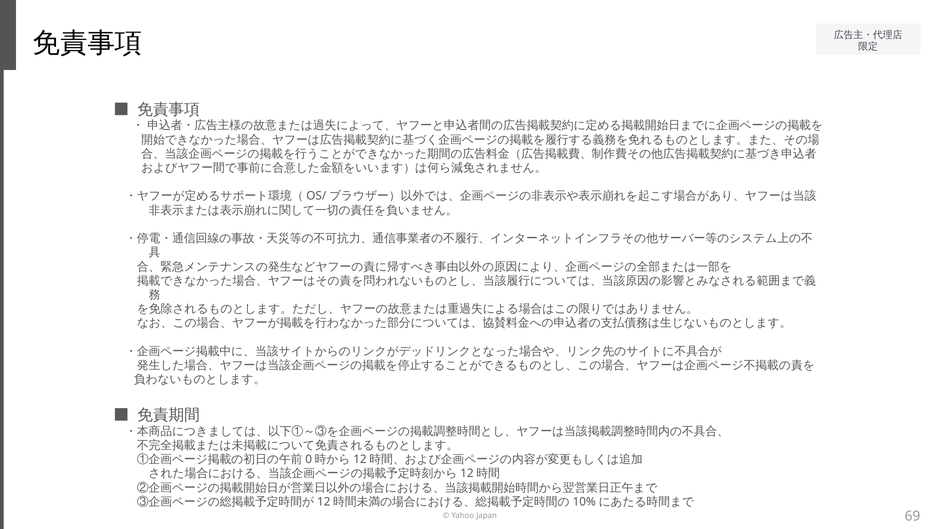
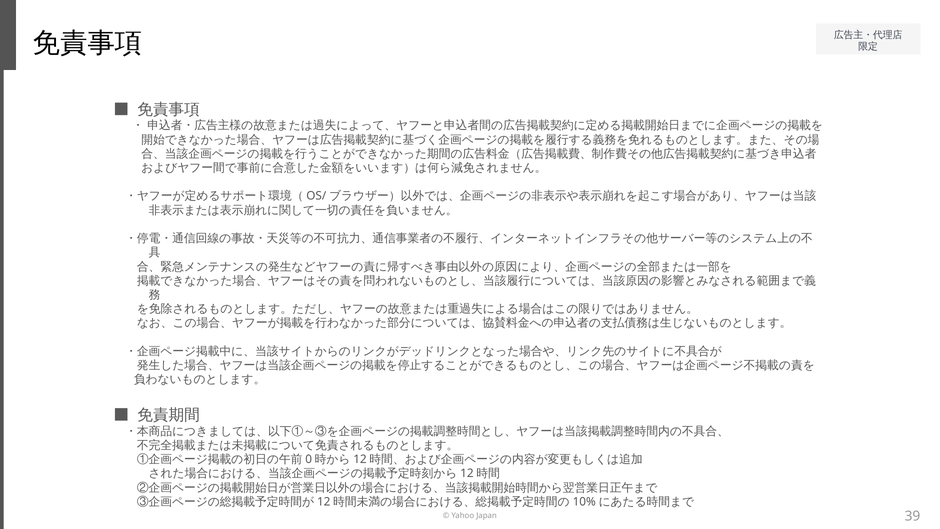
69: 69 -> 39 (912, 516)
